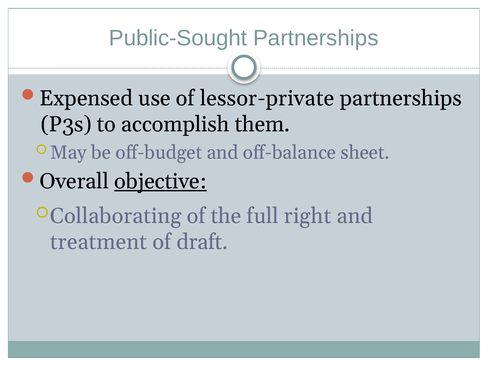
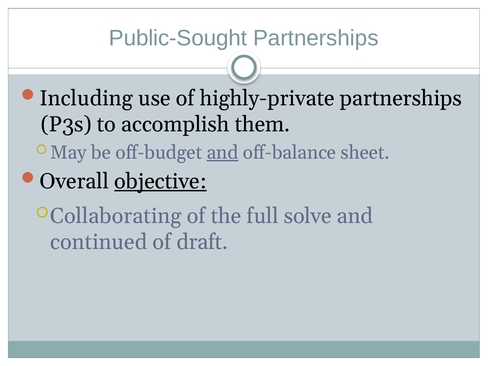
Expensed: Expensed -> Including (86, 98)
lessor-private: lessor-private -> highly-private (267, 98)
and underline: none -> present (223, 152)
right: right -> solve (308, 216)
treatment: treatment -> continued (99, 242)
